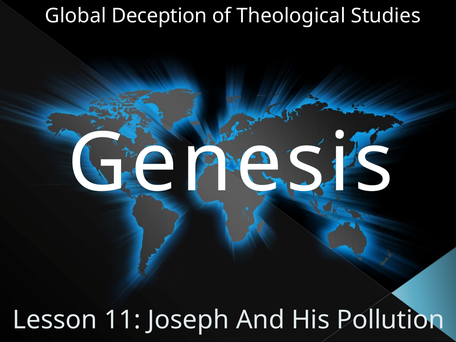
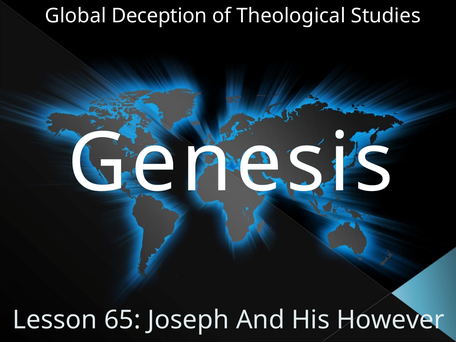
11: 11 -> 65 (122, 320)
Pollution: Pollution -> However (391, 320)
